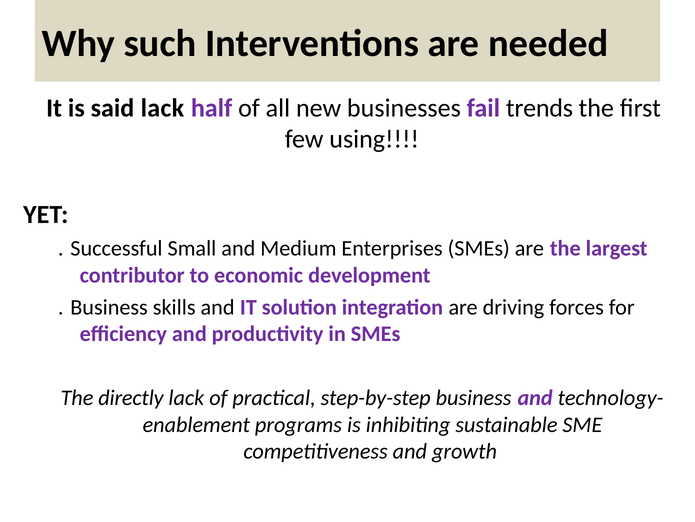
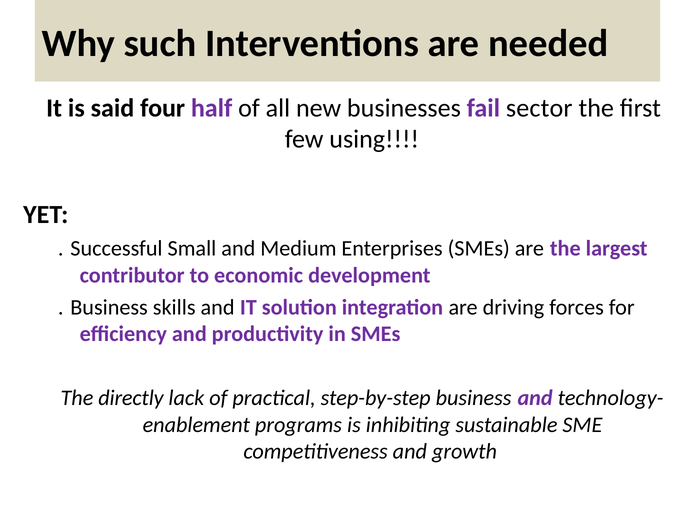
said lack: lack -> four (163, 108)
trends: trends -> sector (539, 108)
